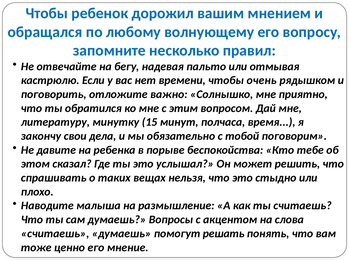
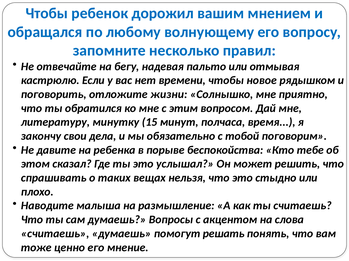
очень: очень -> новое (262, 81)
важно: важно -> жизни (169, 95)
